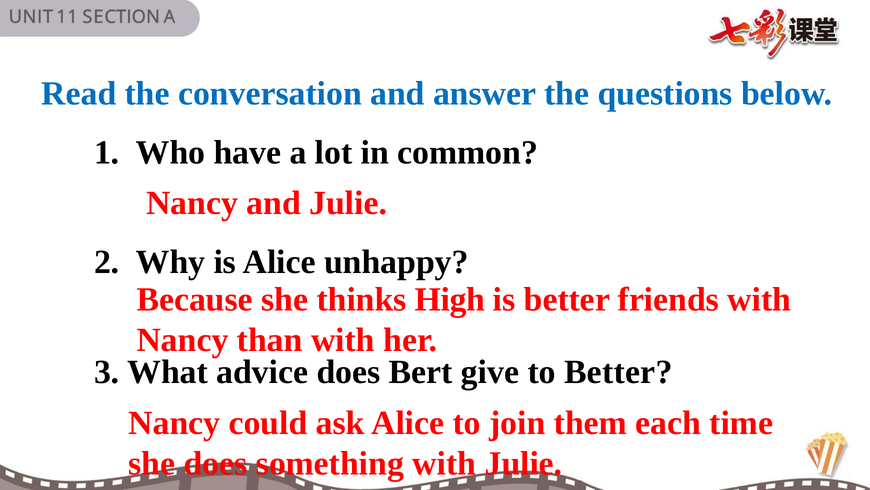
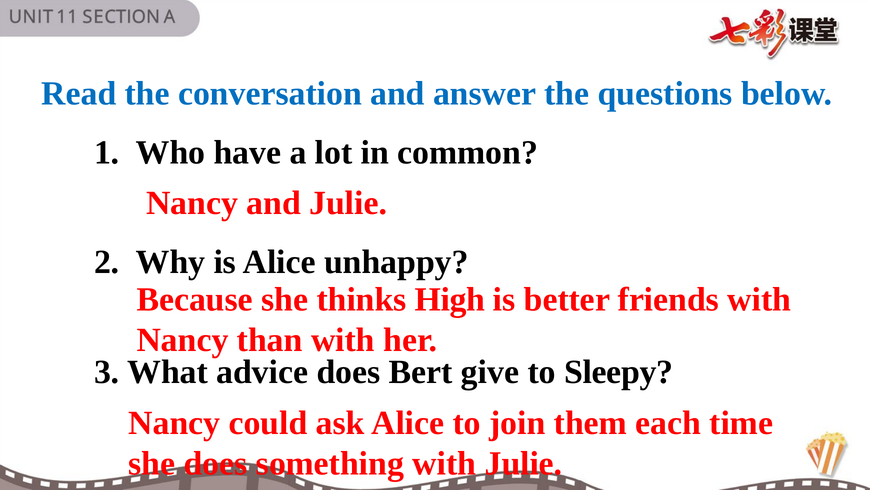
to Better: Better -> Sleepy (619, 371)
